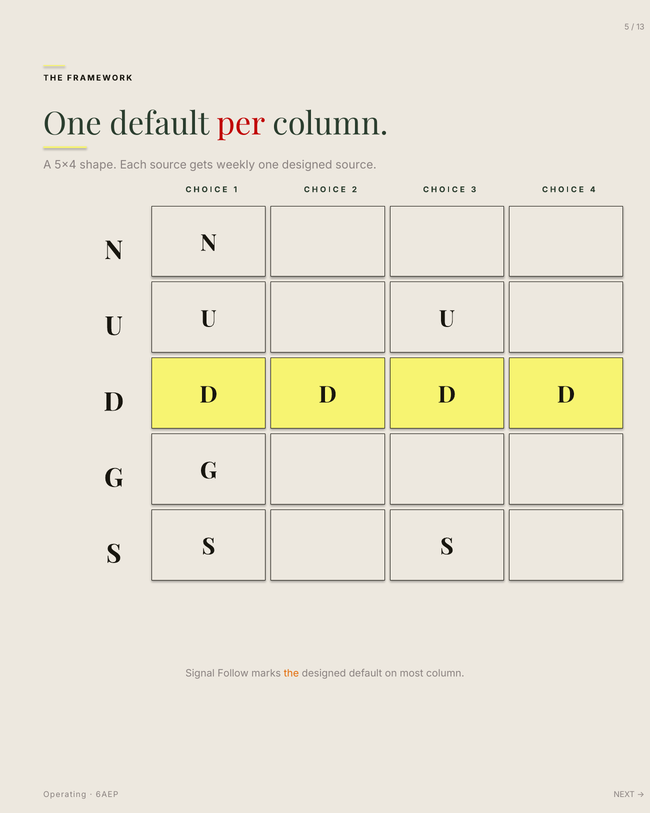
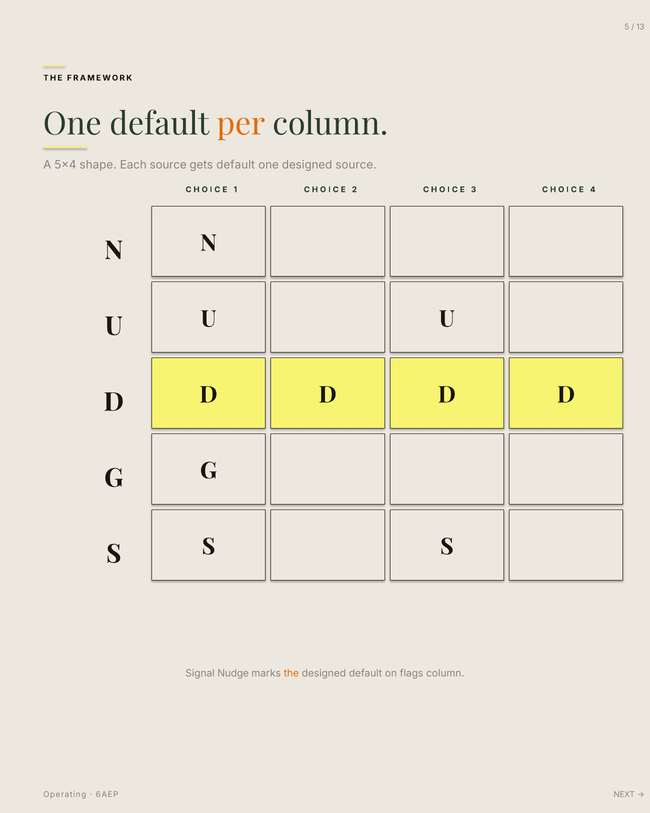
per colour: red -> orange (241, 124)
gets weekly: weekly -> default (236, 165)
Follow: Follow -> Nudge (233, 673)
most: most -> flags (412, 673)
